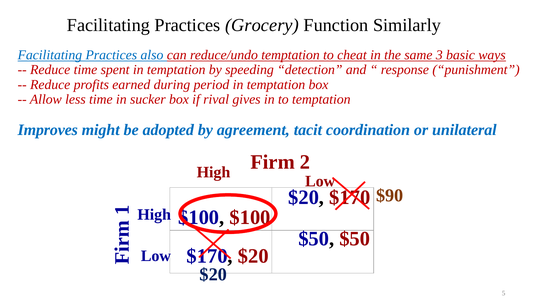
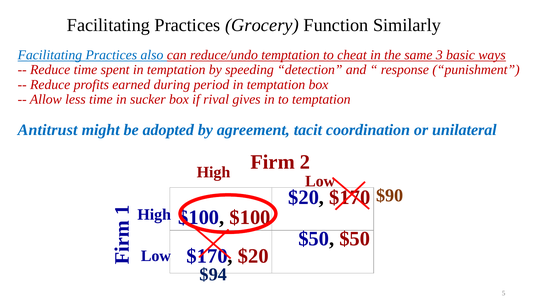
Improves: Improves -> Antitrust (48, 130)
$20: $20 -> $94 (213, 275)
